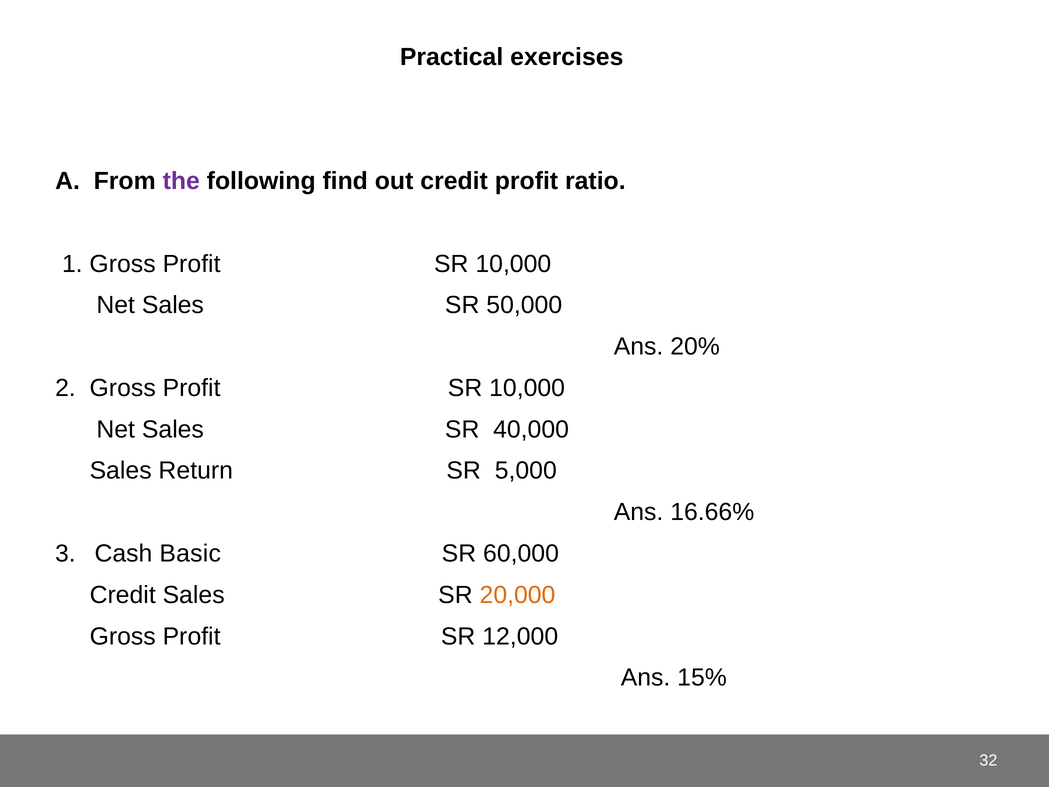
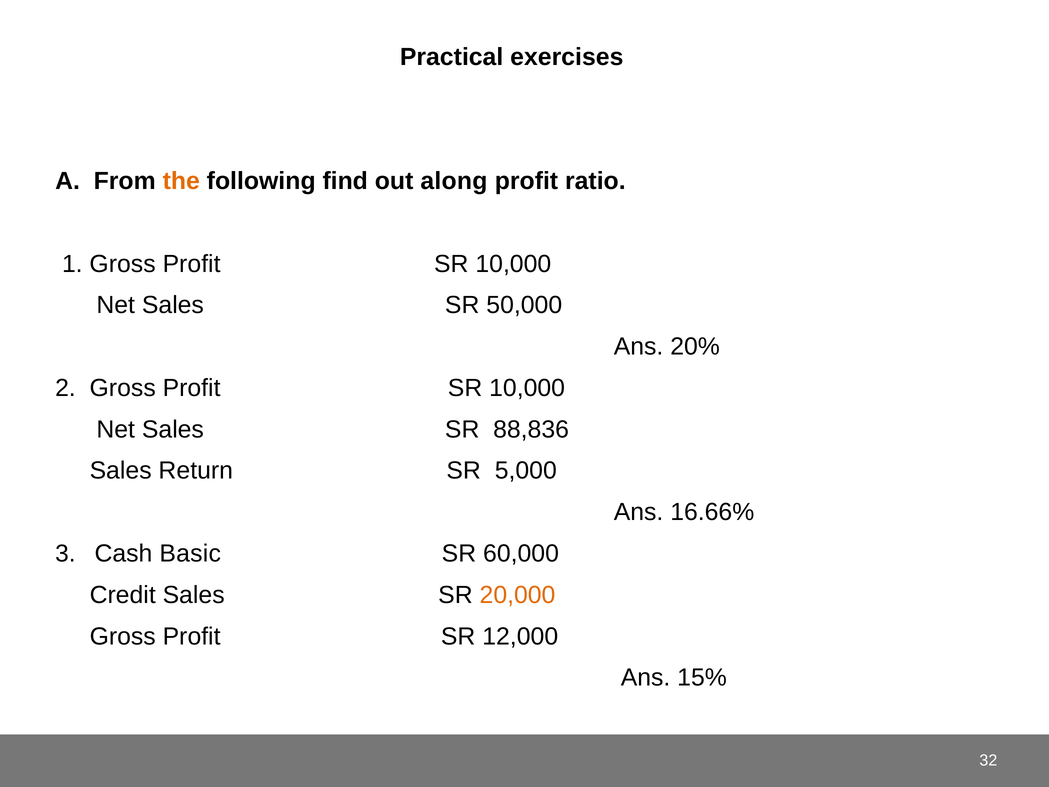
the colour: purple -> orange (181, 181)
out credit: credit -> along (454, 181)
40,000: 40,000 -> 88,836 (531, 429)
